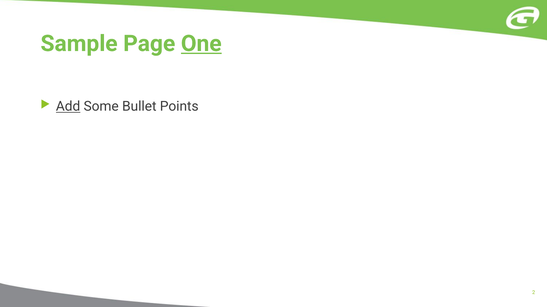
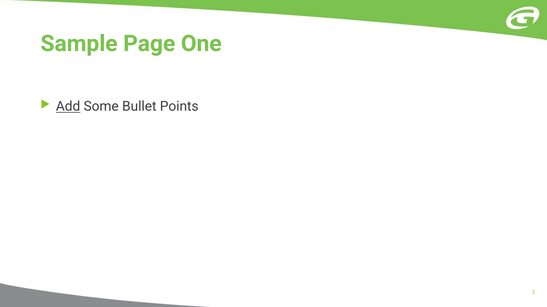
One underline: present -> none (201, 44)
